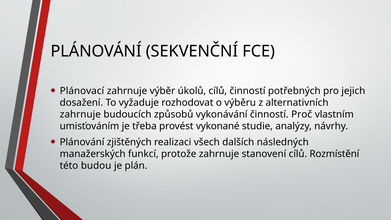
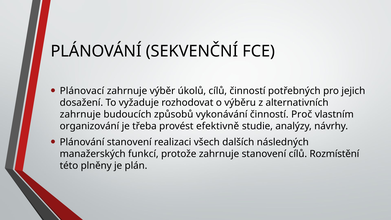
umisťováním: umisťováním -> organizování (89, 126)
vykonané: vykonané -> efektivně (218, 126)
Plánování zjištěných: zjištěných -> stanovení (129, 142)
budou: budou -> plněny (96, 166)
